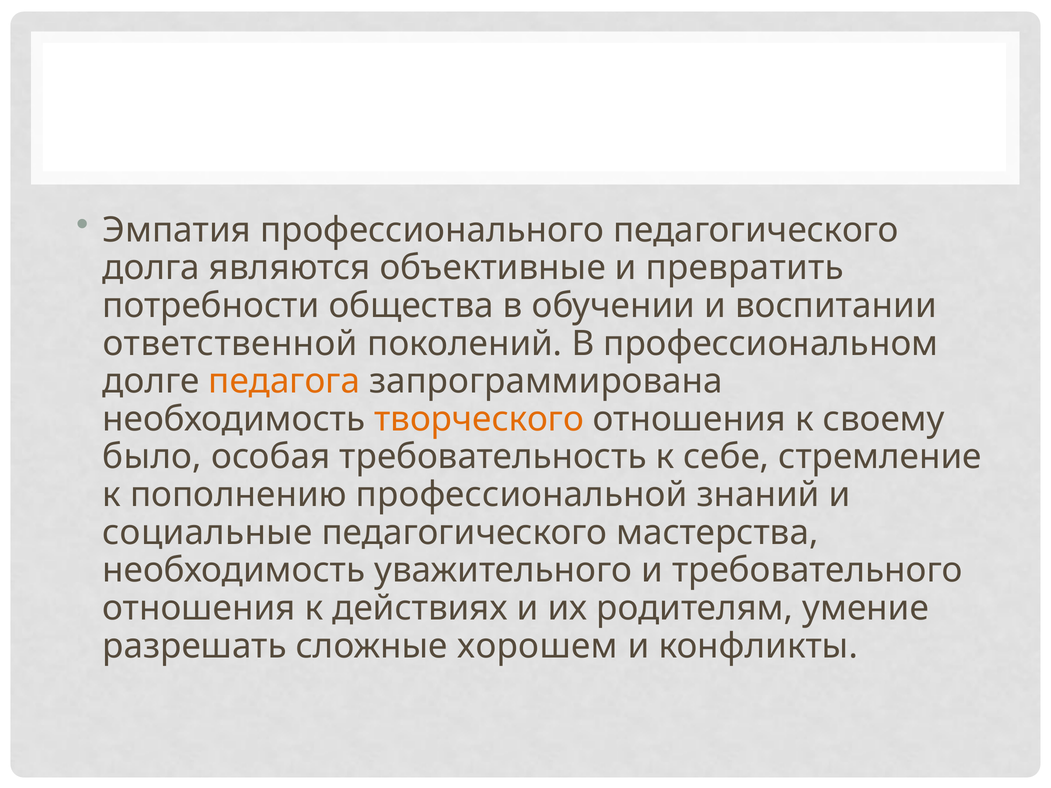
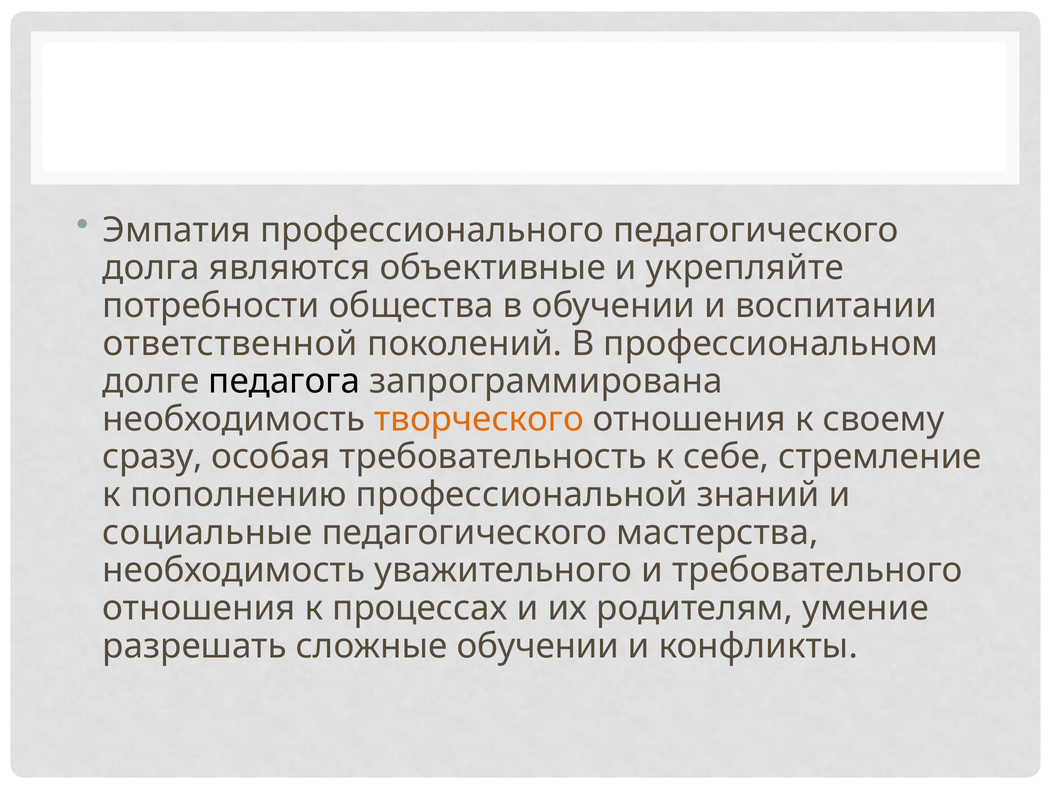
превратить: превратить -> укрепляйте (745, 268)
педагога colour: orange -> black (284, 381)
было: было -> сразу (152, 457)
действиях: действиях -> процессах (420, 608)
сложные хорошем: хорошем -> обучении (538, 646)
